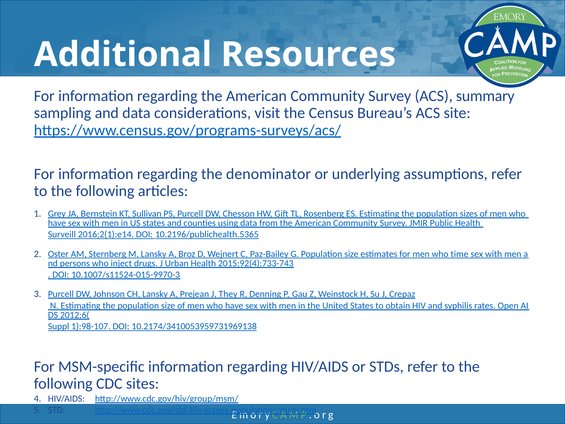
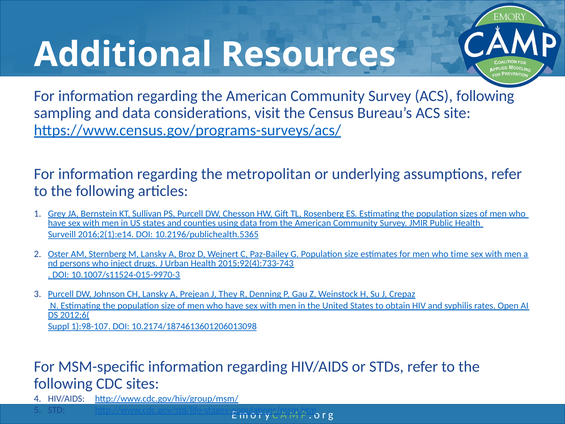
ACS summary: summary -> following (485, 96)
denominator: denominator -> metropolitan (269, 174)
10.2174/3410053959731969138: 10.2174/3410053959731969138 -> 10.2174/1874613601206013098 (194, 326)
